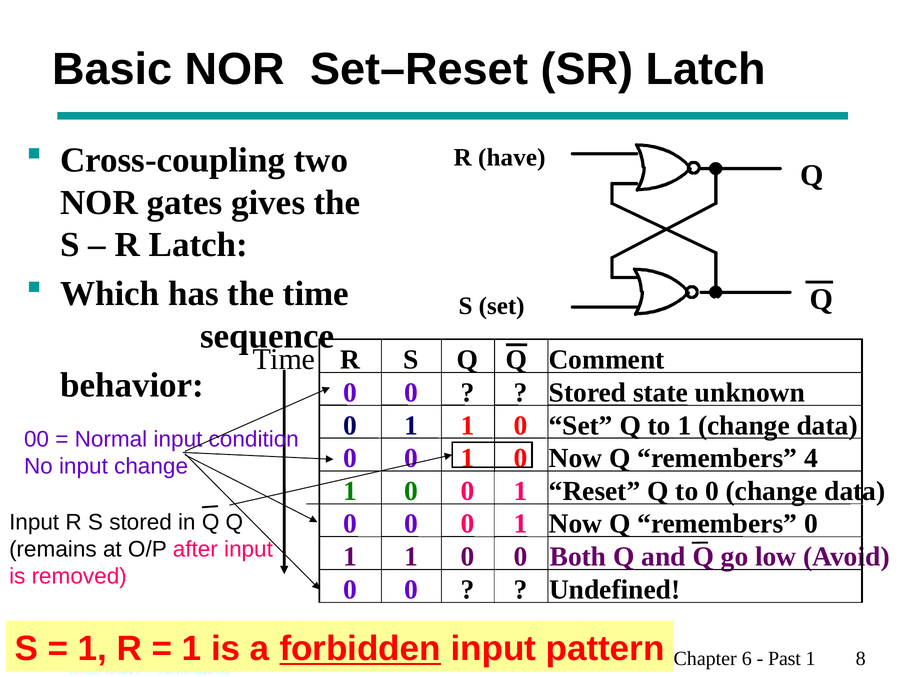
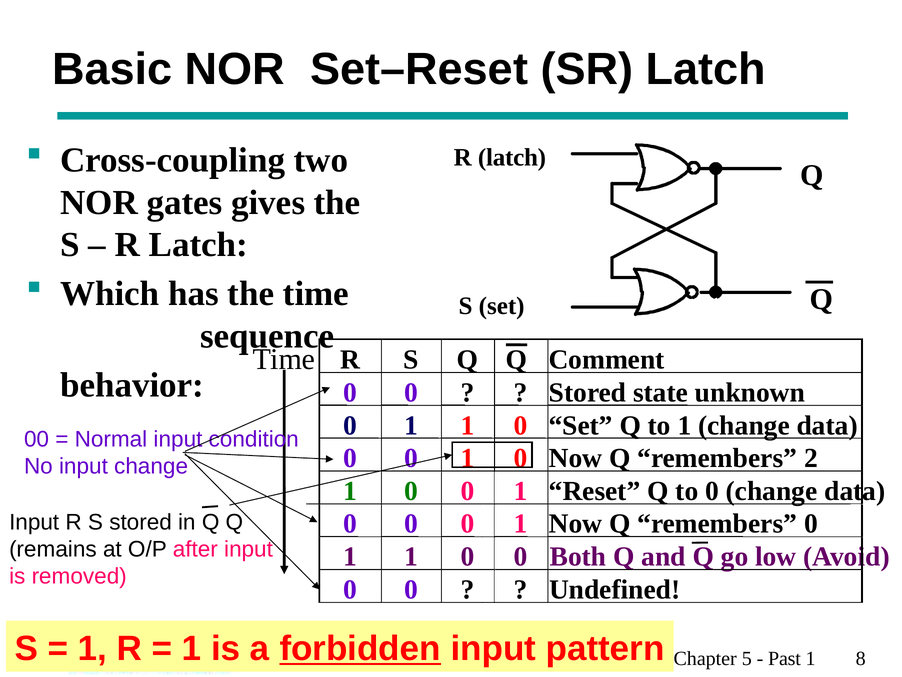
have: have -> latch (512, 157)
4: 4 -> 2 (811, 458)
6: 6 -> 5 (747, 658)
